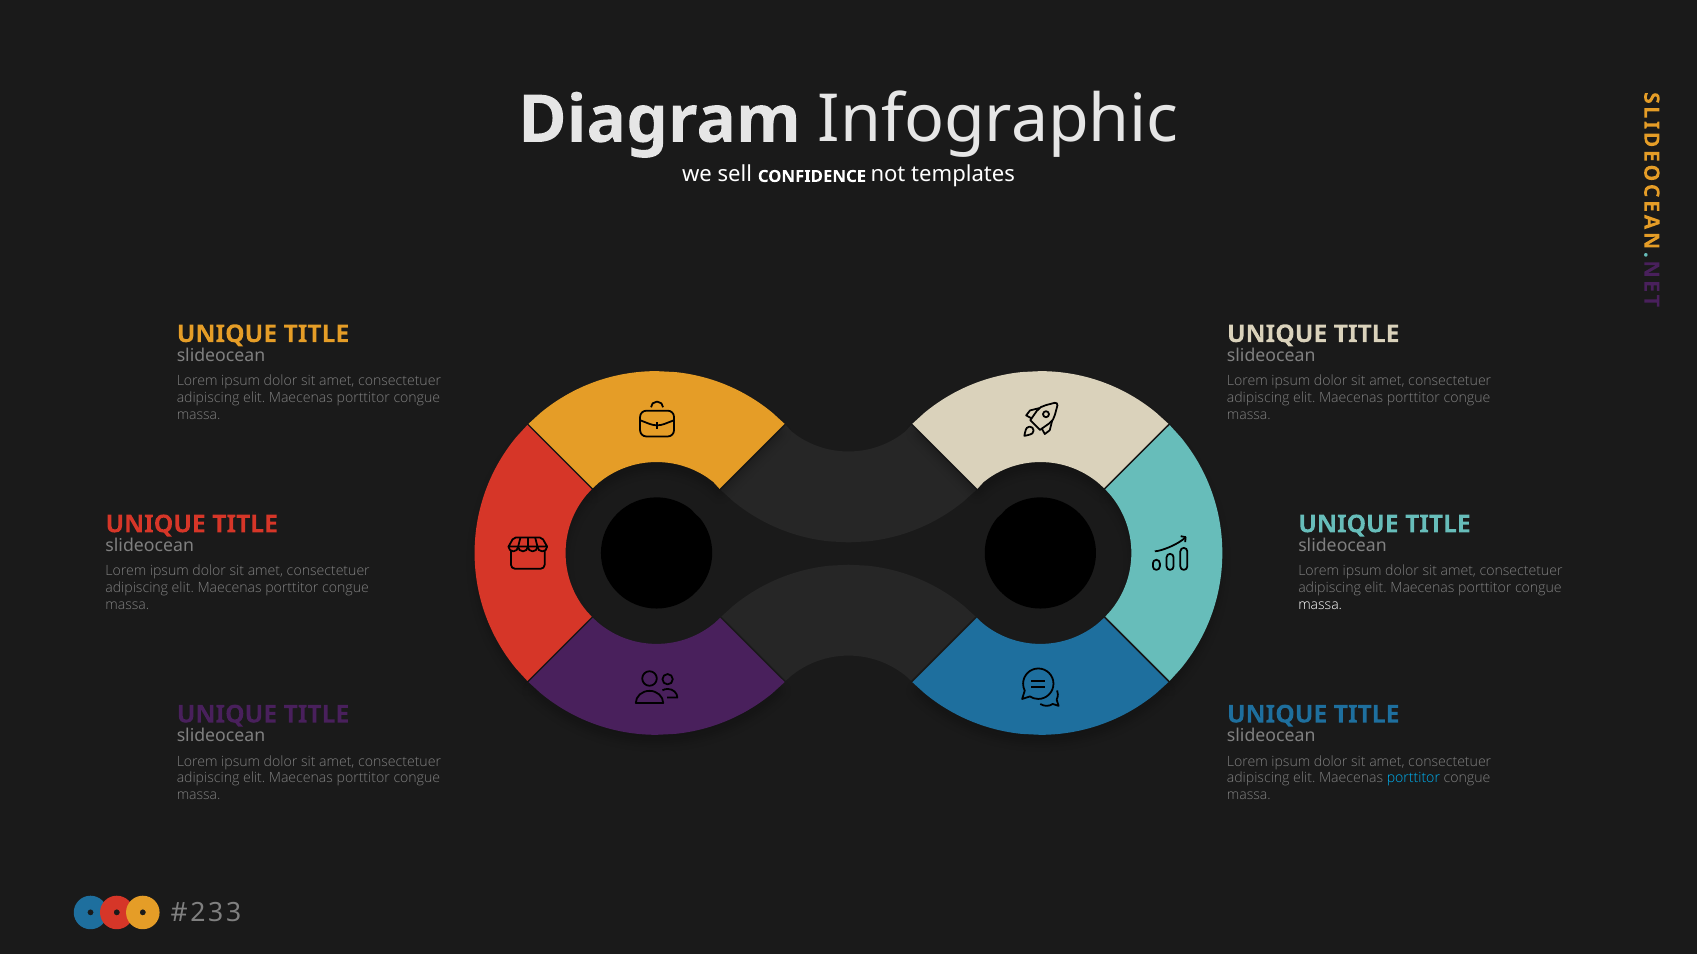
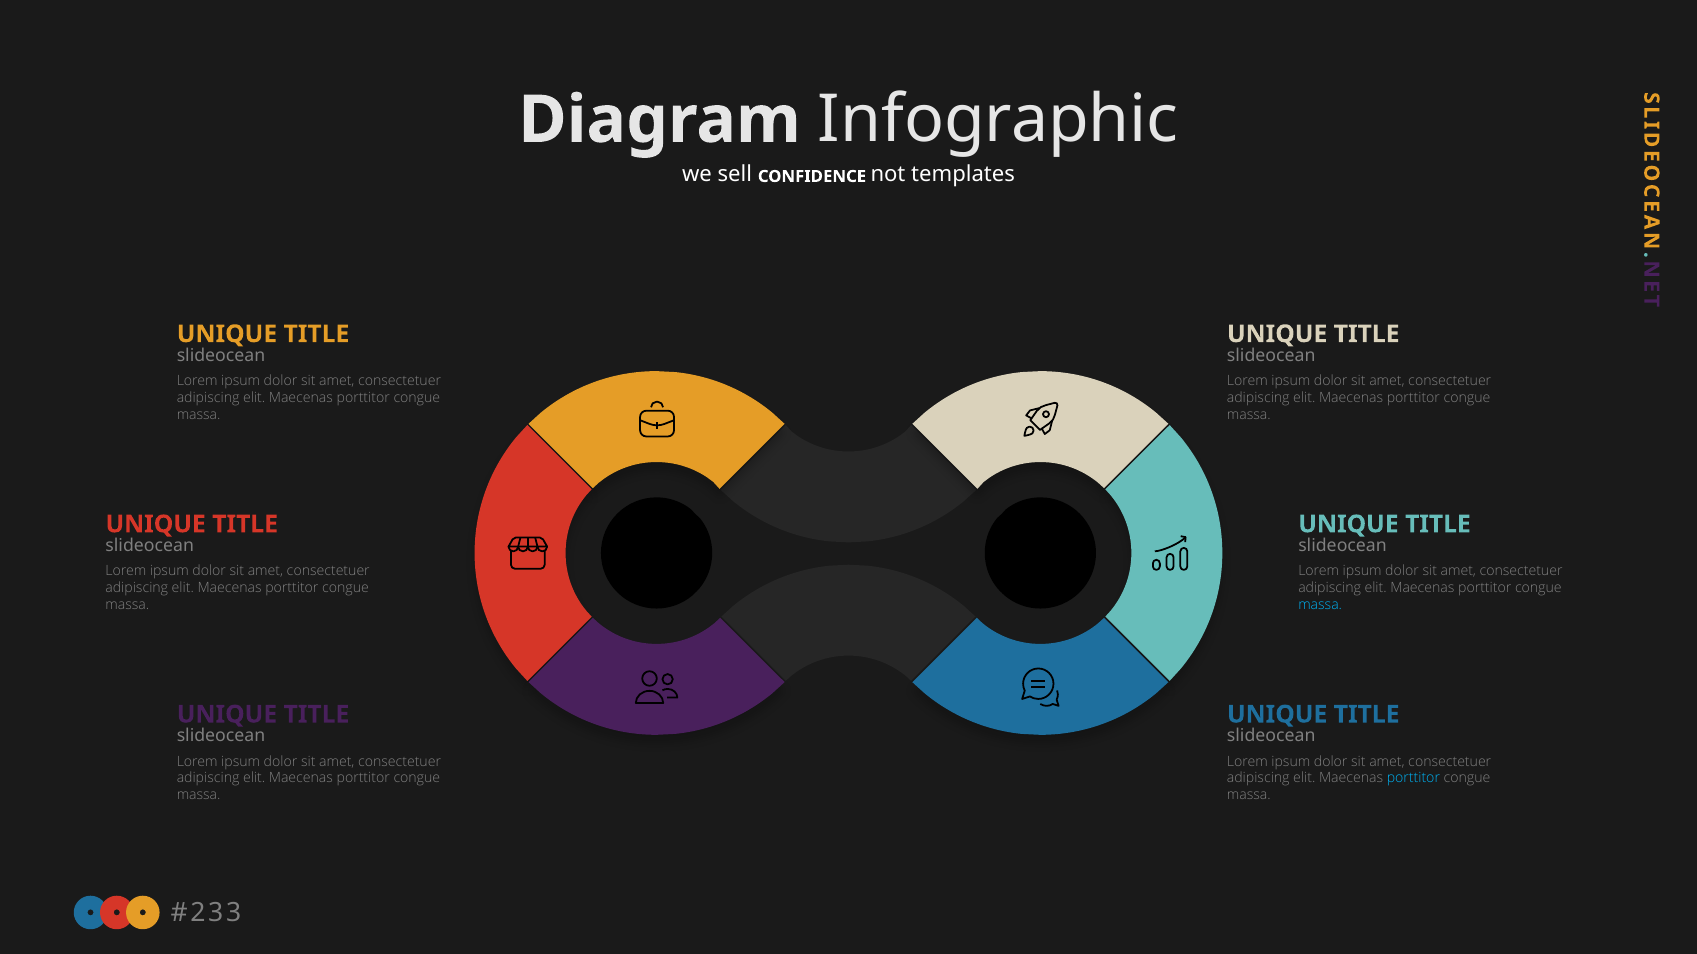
massa colour: white -> light blue (1320, 605)
